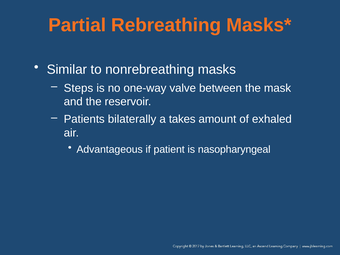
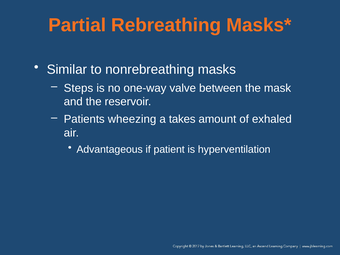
bilaterally: bilaterally -> wheezing (132, 119)
nasopharyngeal: nasopharyngeal -> hyperventilation (234, 149)
